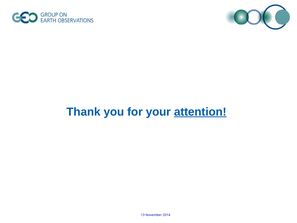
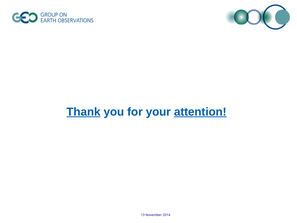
Thank underline: none -> present (84, 112)
